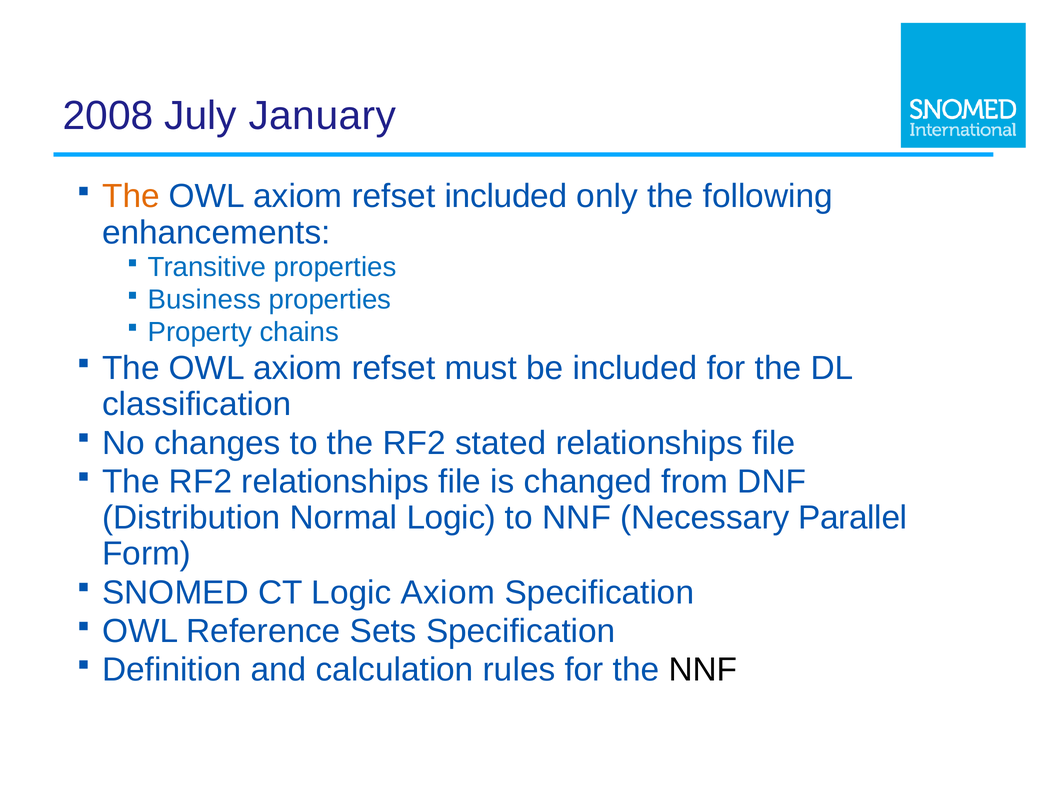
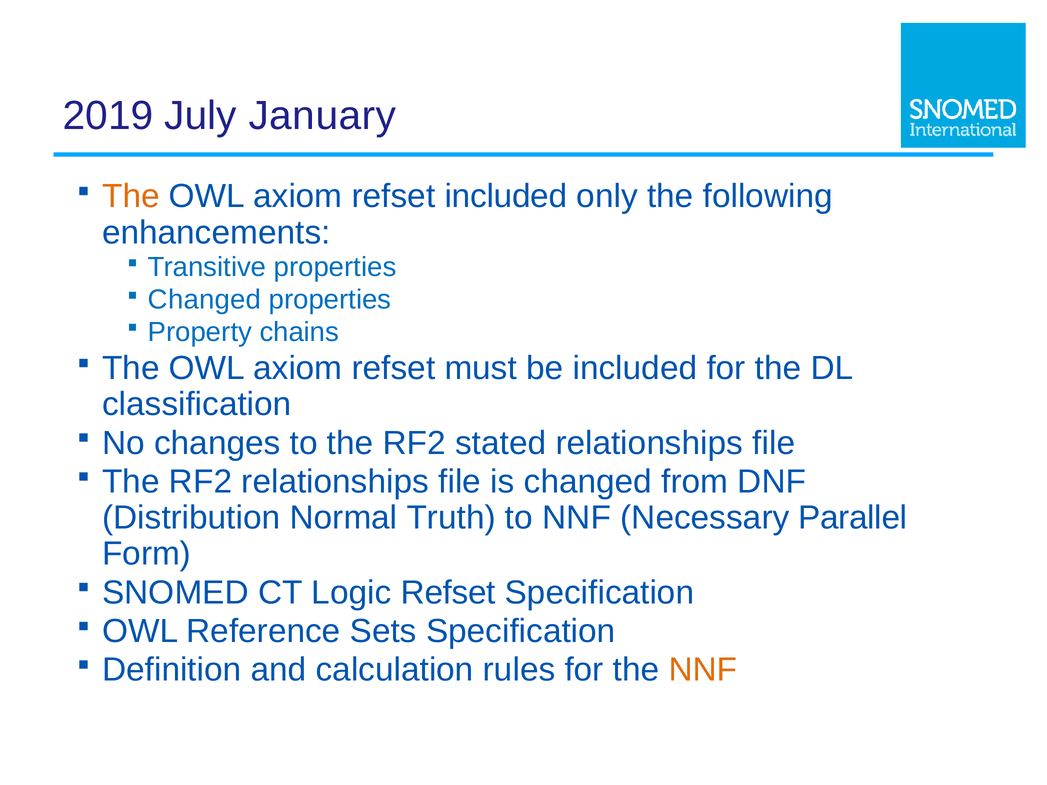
2008: 2008 -> 2019 (108, 116)
Business: Business -> Changed (204, 300)
Normal Logic: Logic -> Truth (451, 518)
Logic Axiom: Axiom -> Refset (448, 593)
NNF colour: black -> orange (703, 670)
